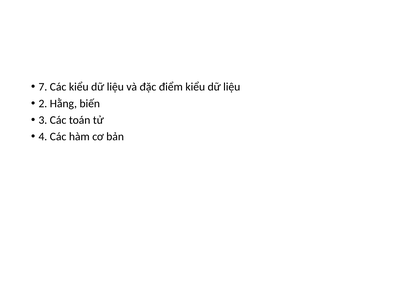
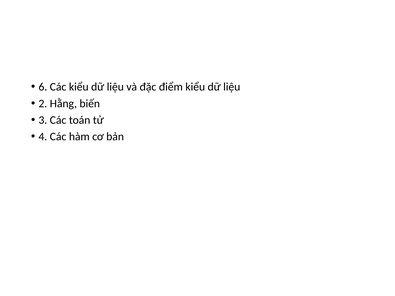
7: 7 -> 6 (43, 87)
